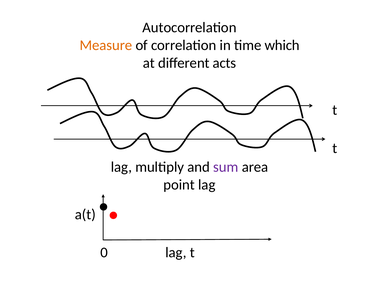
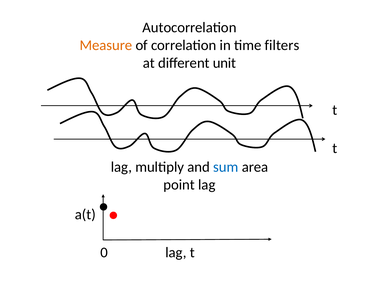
which: which -> filters (282, 45)
acts: acts -> unit (224, 63)
sum colour: purple -> blue (226, 166)
